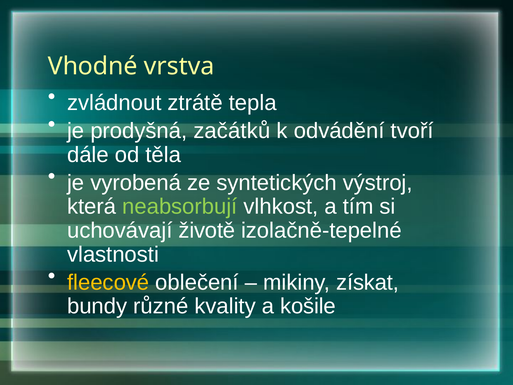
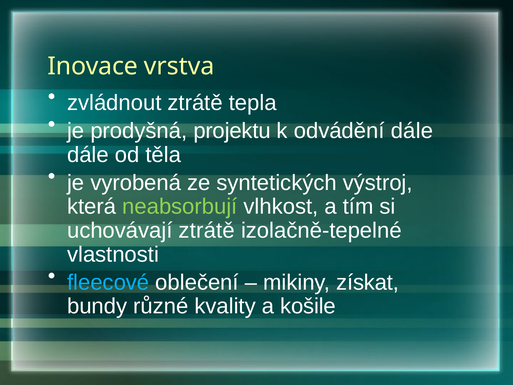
Vhodné: Vhodné -> Inovace (93, 66)
začátků: začátků -> projektu (232, 131)
odvádění tvoří: tvoří -> dále (412, 131)
uchovávají životě: životě -> ztrátě (207, 230)
fleecové colour: yellow -> light blue (108, 282)
